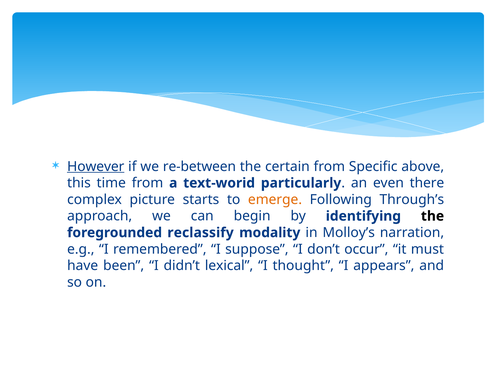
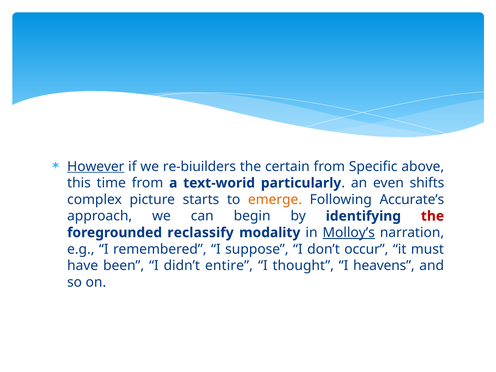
re-between: re-between -> re-biuilders (199, 166)
there: there -> shifts (427, 183)
Through’s: Through’s -> Accurate’s (412, 200)
the colour: black -> red (433, 216)
Molloy’s underline: none -> present (349, 233)
lexical: lexical -> entire (229, 266)
appears: appears -> heavens (384, 266)
